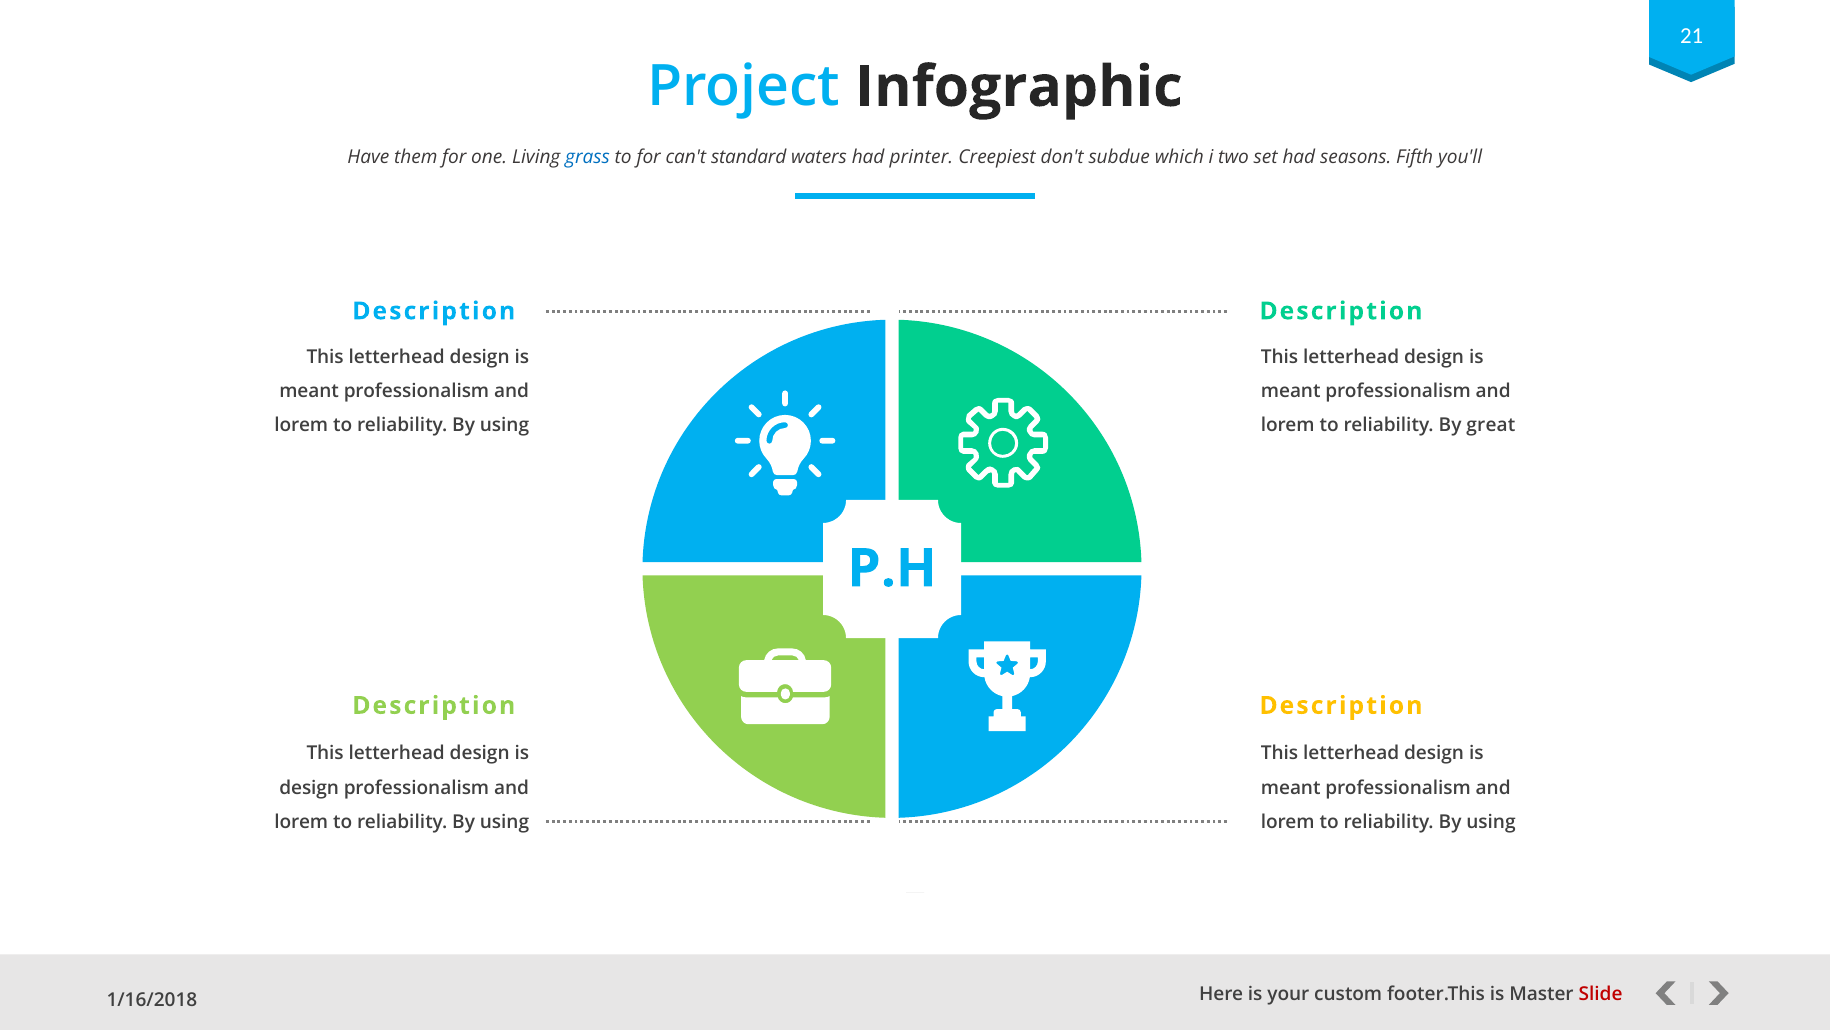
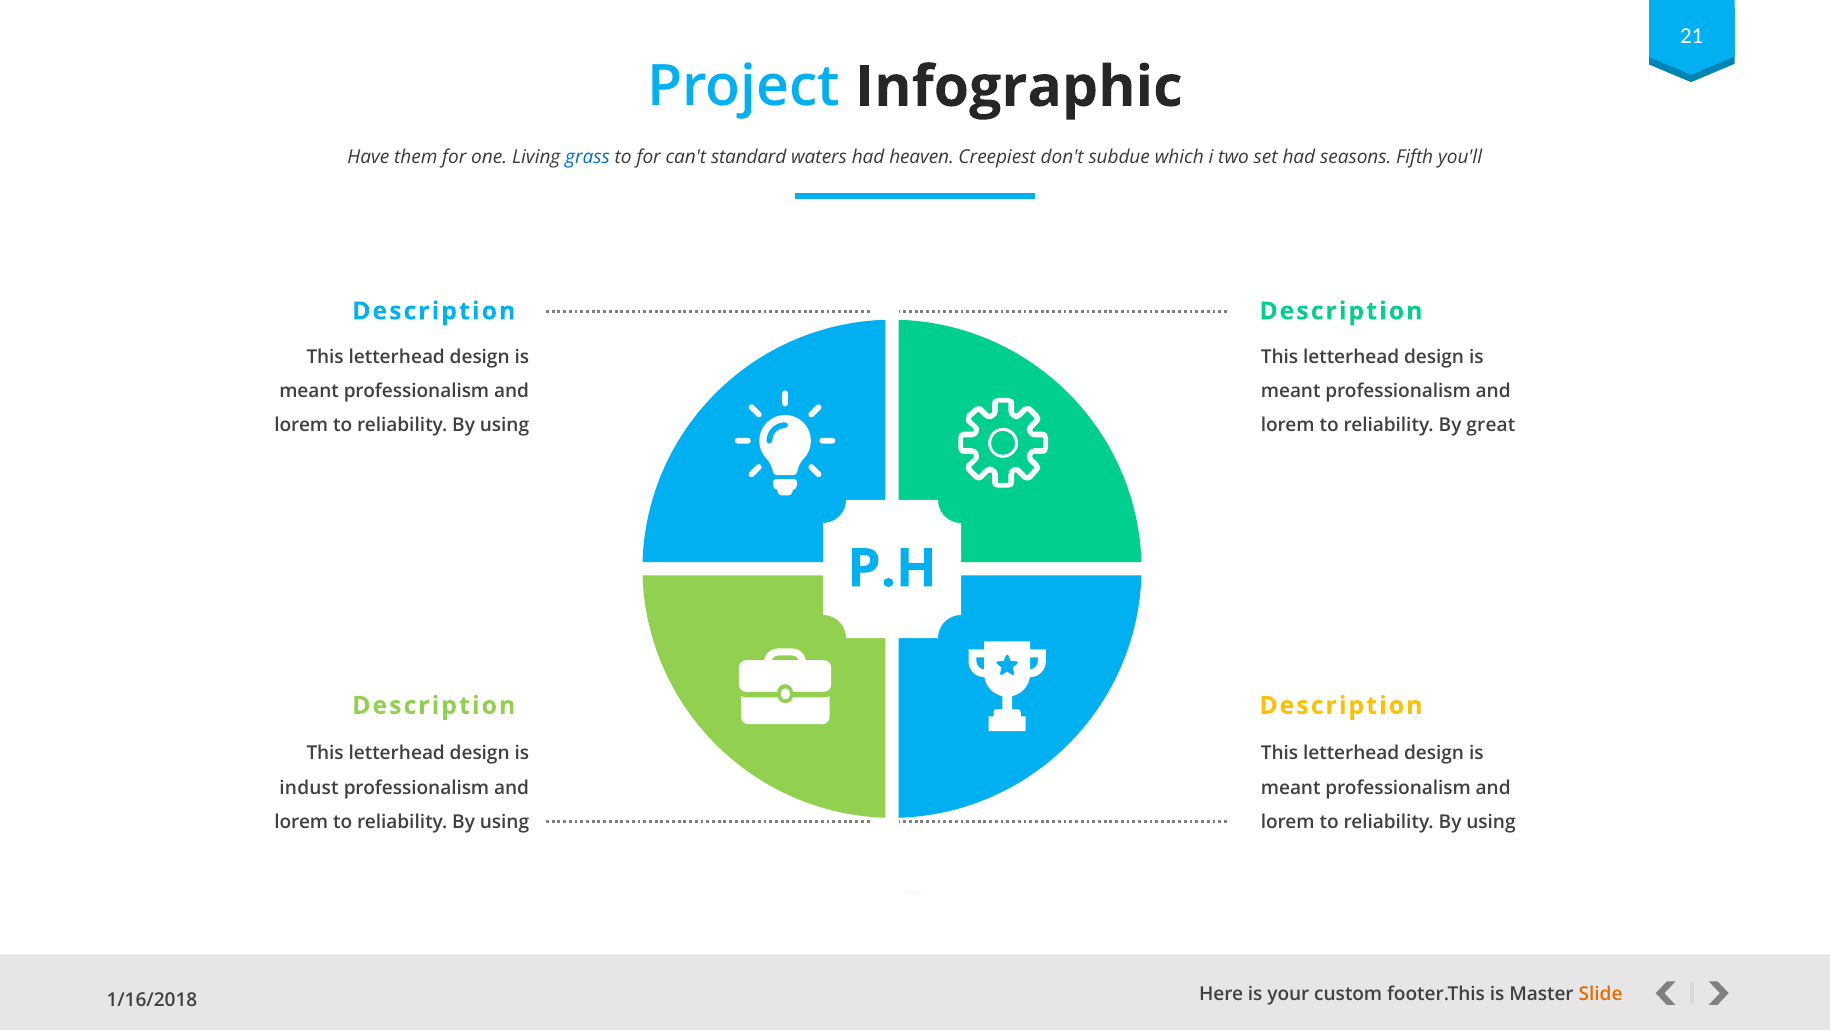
printer: printer -> heaven (922, 157)
design: design -> indust (309, 787)
Slide colour: red -> orange (1601, 994)
